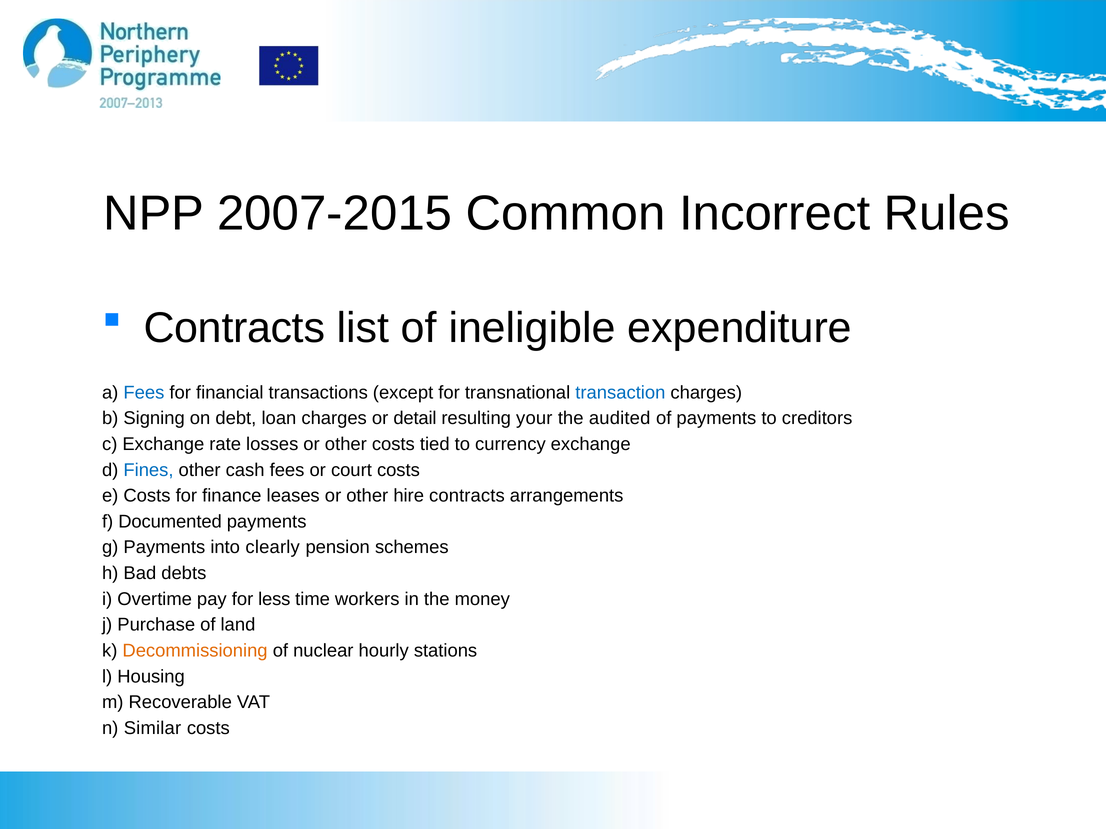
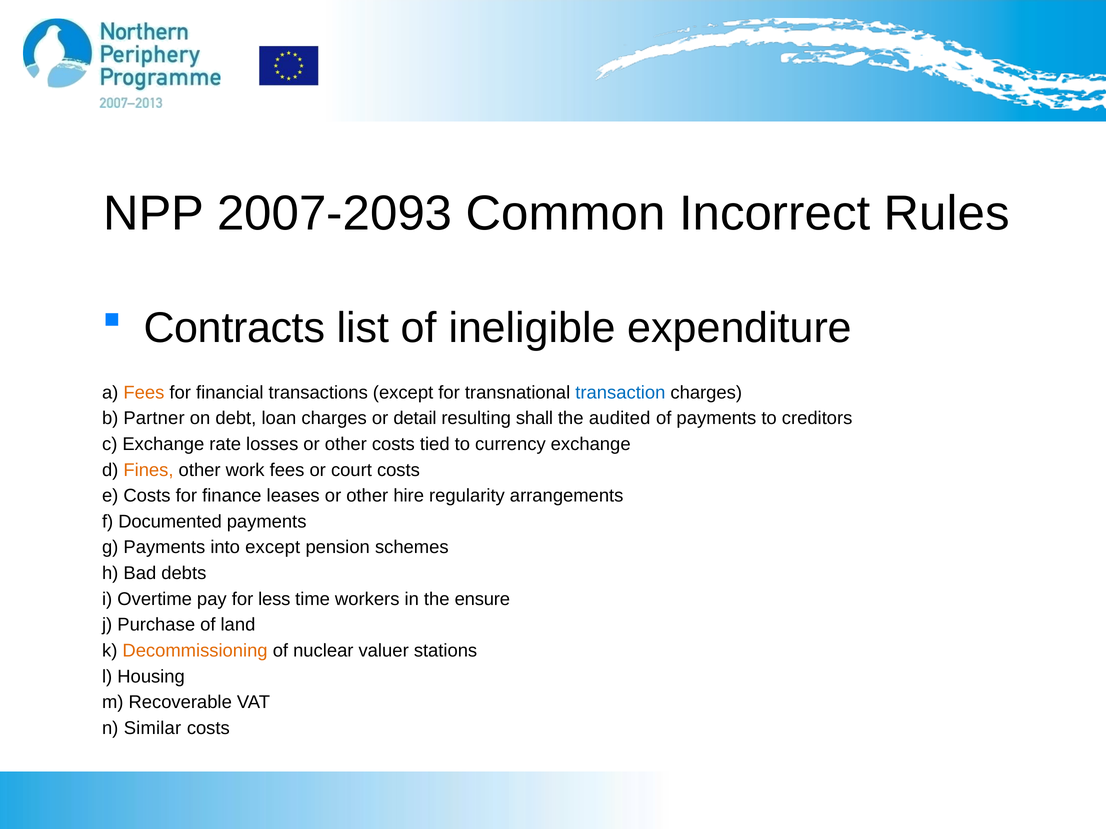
2007-2015: 2007-2015 -> 2007-2093 (335, 214)
Fees colour: blue -> orange (144, 393)
Signing: Signing -> Partner (154, 419)
your: your -> shall (534, 419)
Fines colour: blue -> orange (148, 470)
cash: cash -> work (245, 470)
hire contracts: contracts -> regularity (467, 496)
into clearly: clearly -> except (273, 548)
money: money -> ensure (482, 599)
hourly: hourly -> valuer (384, 651)
